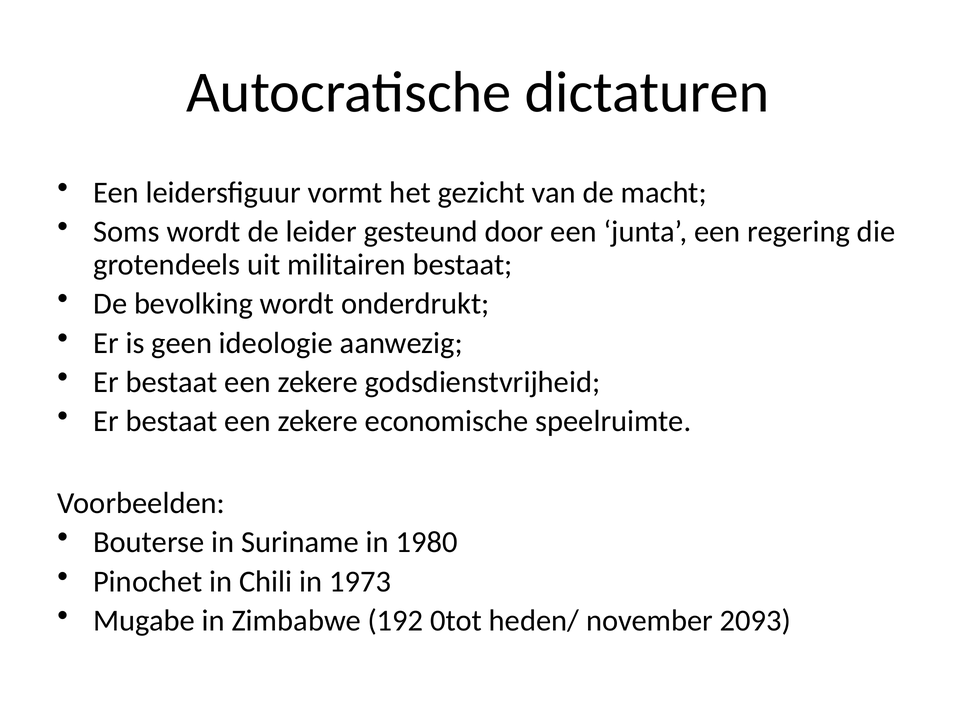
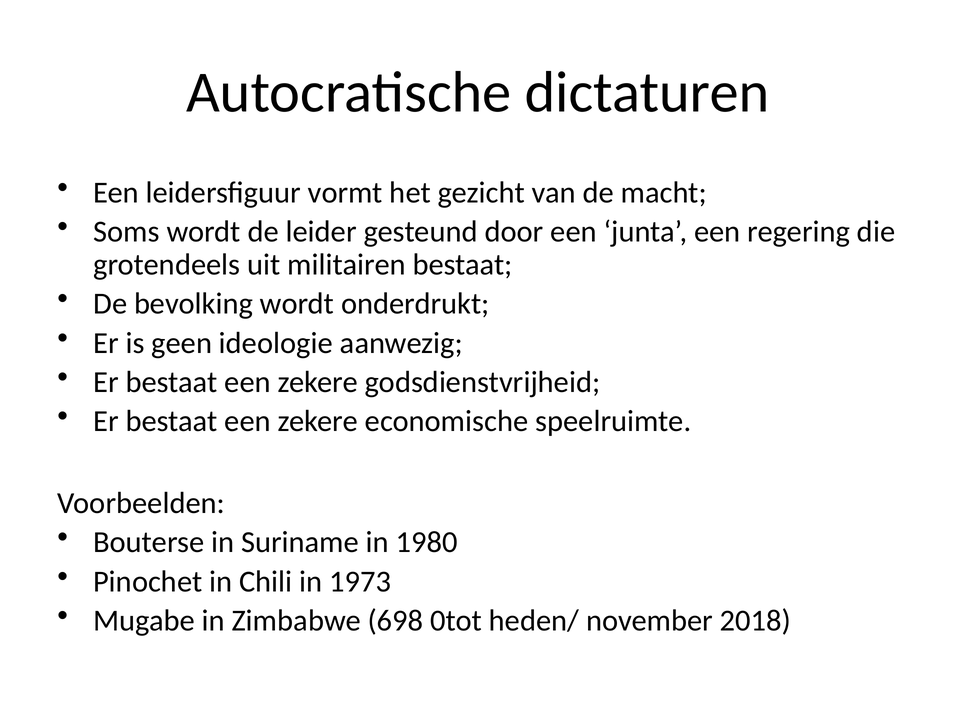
192: 192 -> 698 (395, 621)
2093: 2093 -> 2018 (755, 621)
